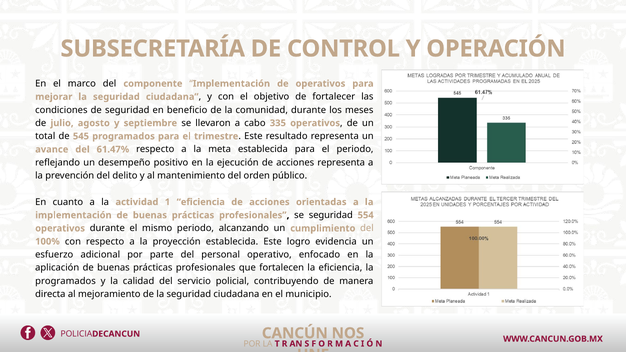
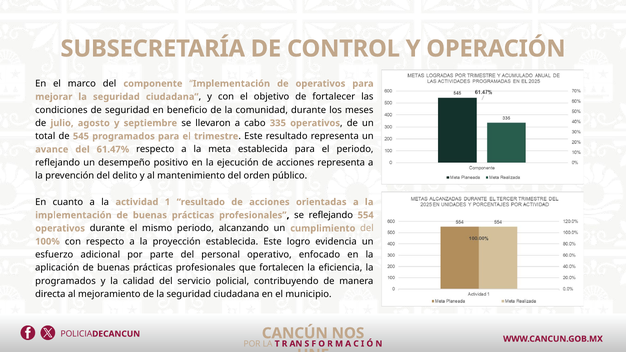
1 eficiencia: eficiencia -> resultado (201, 202)
se seguridad: seguridad -> reflejando (331, 215)
